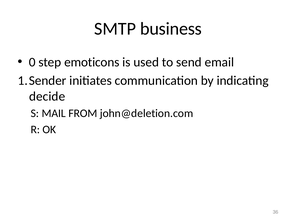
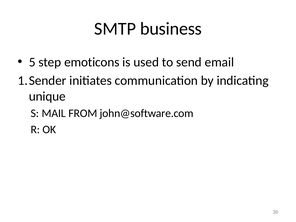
0: 0 -> 5 (32, 62)
decide: decide -> unique (47, 96)
john@deletion.com: john@deletion.com -> john@software.com (147, 113)
